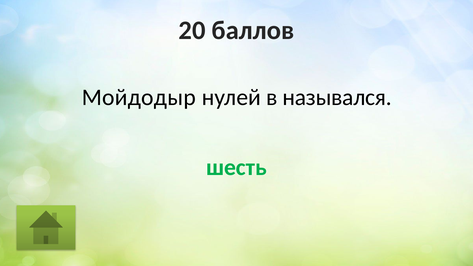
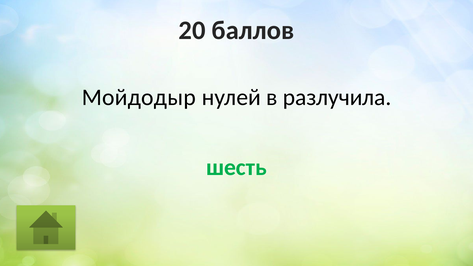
назывался: назывался -> разлучила (337, 97)
